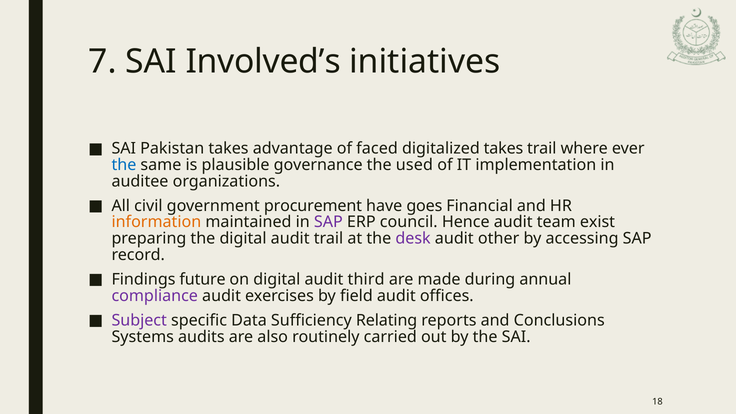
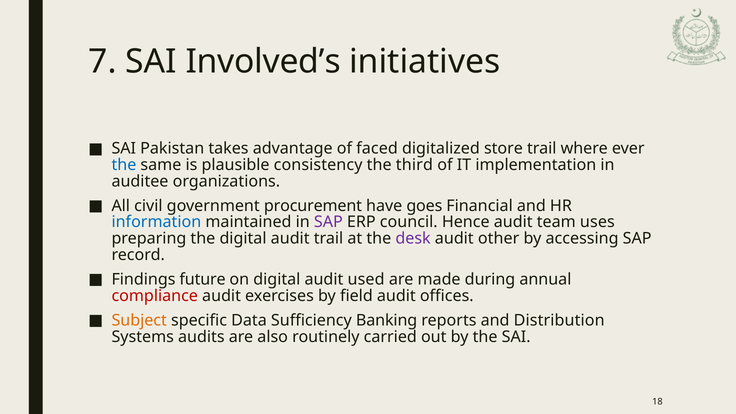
digitalized takes: takes -> store (503, 149)
governance: governance -> consistency (318, 165)
used: used -> third (414, 165)
information colour: orange -> blue (156, 222)
exist: exist -> uses (597, 222)
third: third -> used (366, 279)
compliance colour: purple -> red (155, 296)
Subject colour: purple -> orange (139, 320)
Relating: Relating -> Banking (387, 320)
Conclusions: Conclusions -> Distribution (559, 320)
